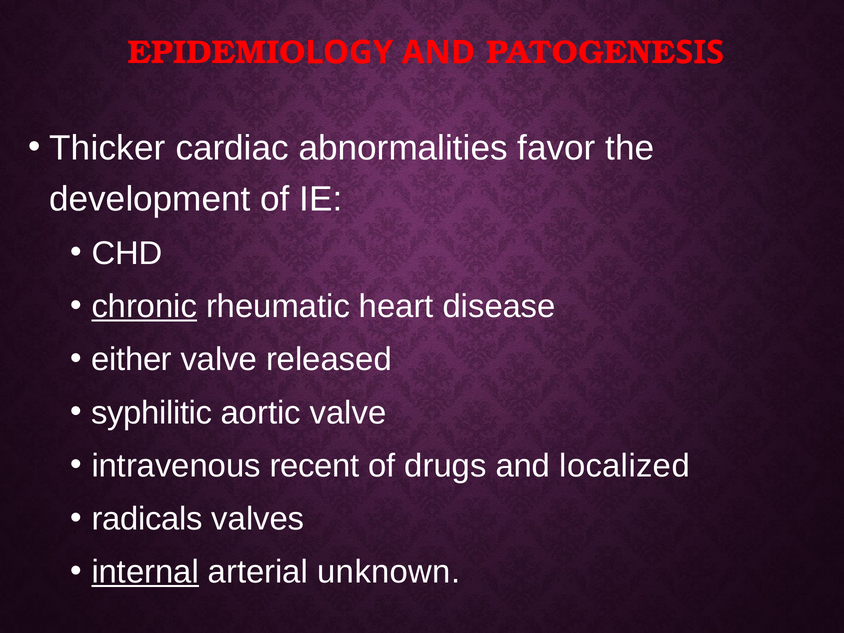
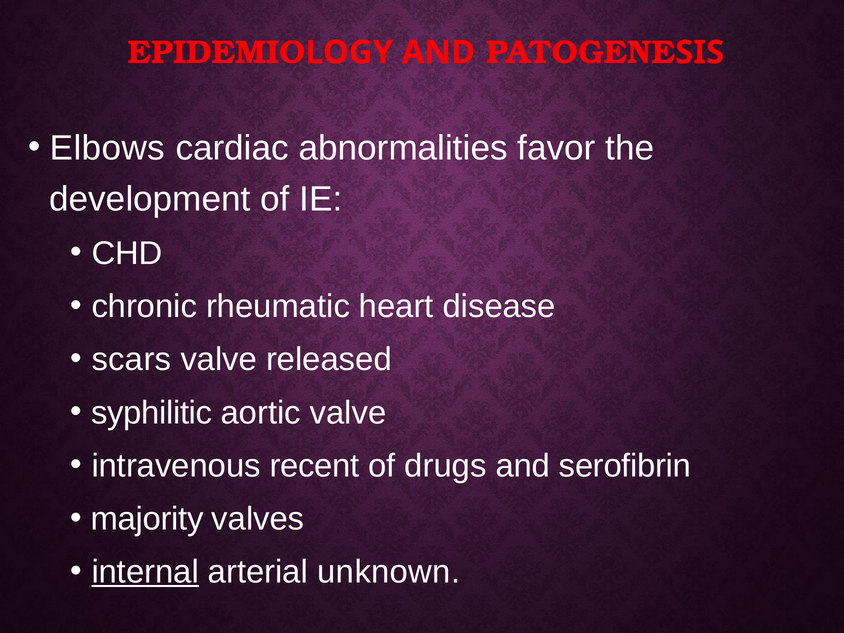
Thicker: Thicker -> Elbows (107, 148)
chronic underline: present -> none (144, 306)
either: either -> scars (131, 360)
localized: localized -> serofibrin (625, 466)
radicals: radicals -> majority (147, 519)
